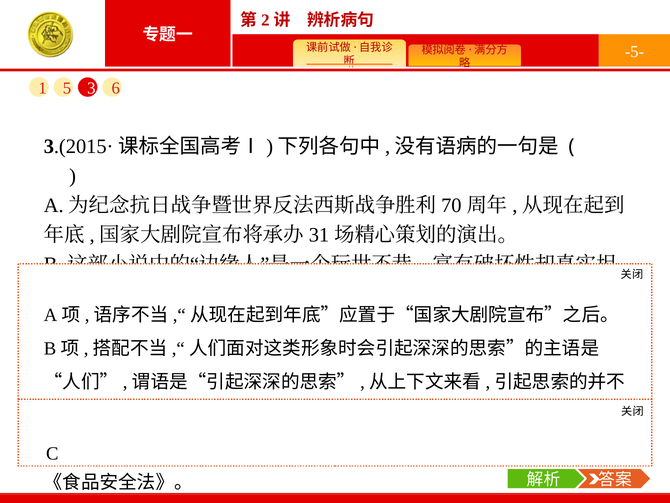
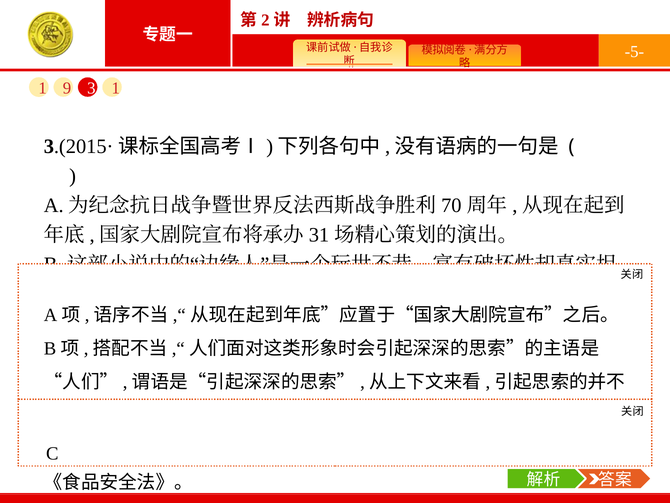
5: 5 -> 9 (67, 88)
3 6: 6 -> 1 (116, 88)
